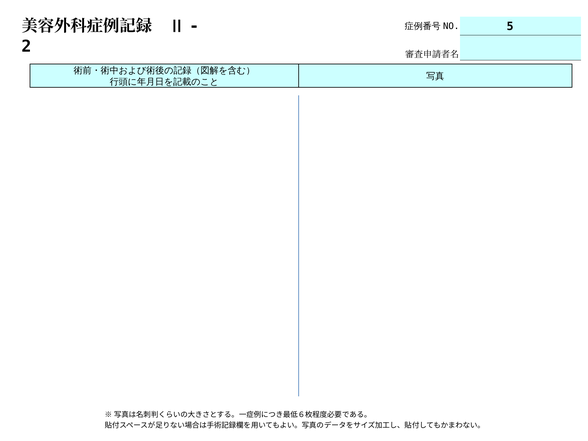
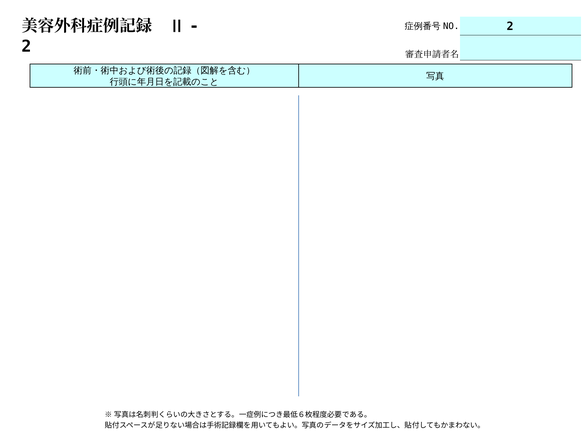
5: 5 -> 2 (510, 26)
